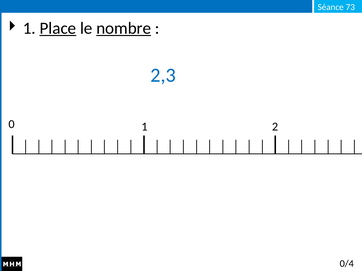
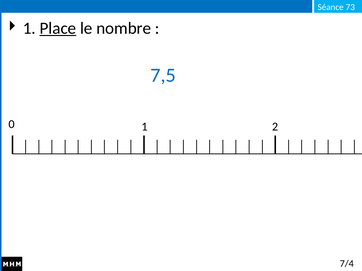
nombre underline: present -> none (124, 28)
2,3: 2,3 -> 7,5 (163, 75)
0/4: 0/4 -> 7/4 (347, 264)
